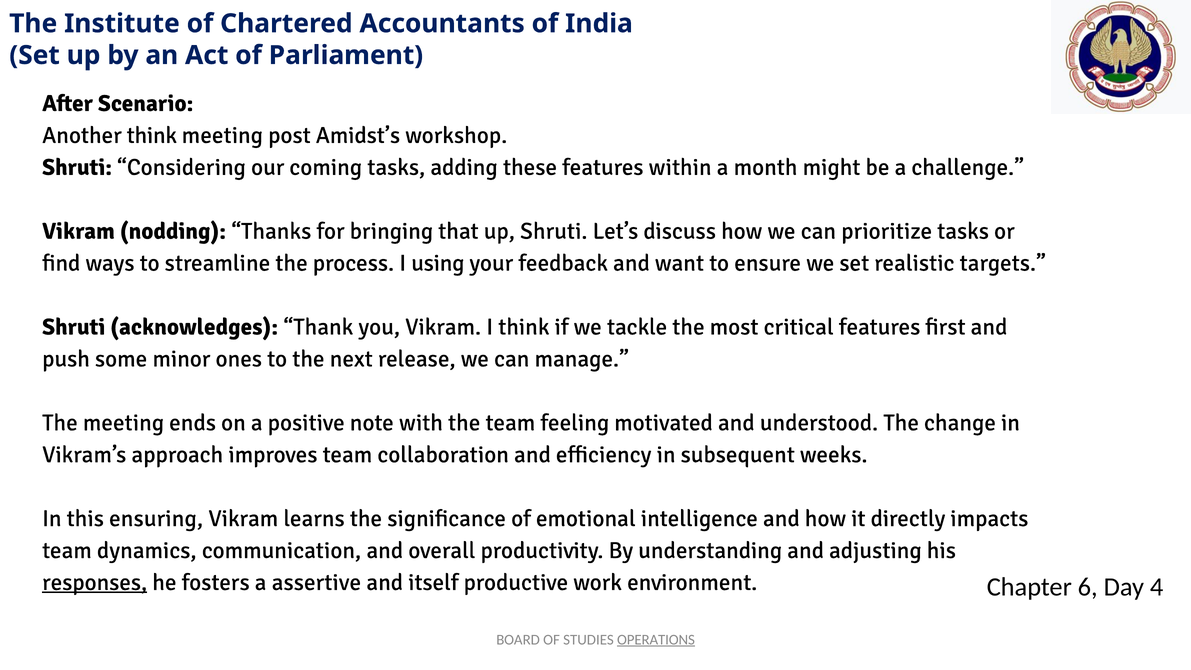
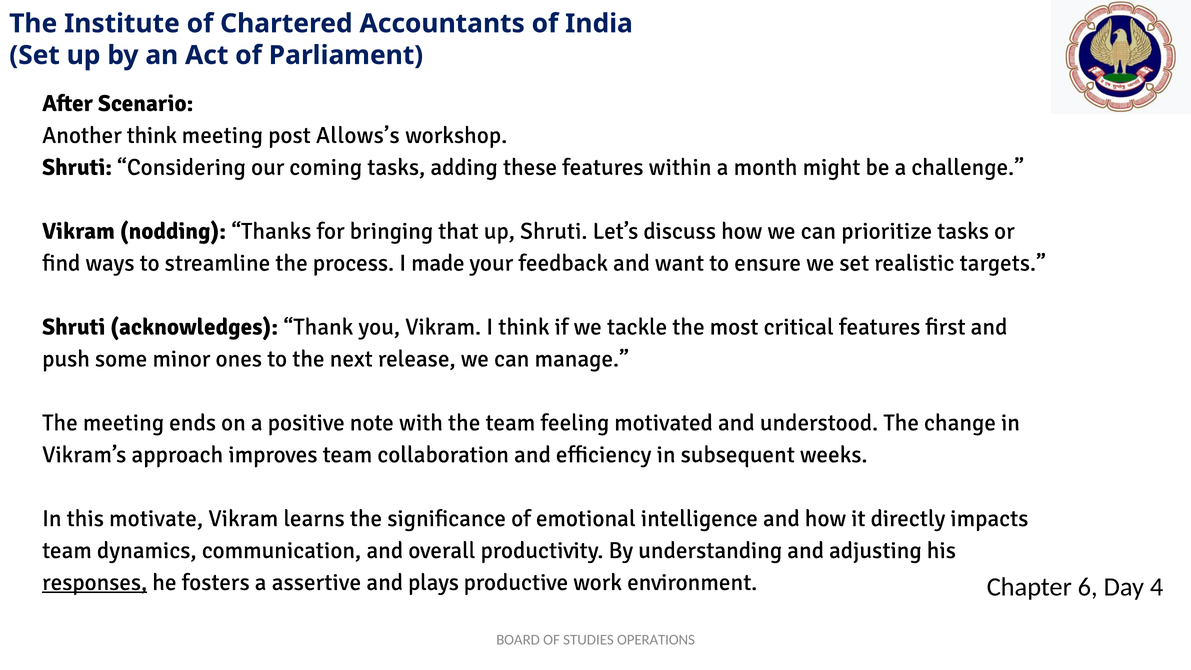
Amidst’s: Amidst’s -> Allows’s (358, 135)
using: using -> made (438, 263)
ensuring: ensuring -> motivate (156, 518)
itself: itself -> plays (433, 582)
OPERATIONS underline: present -> none (656, 640)
